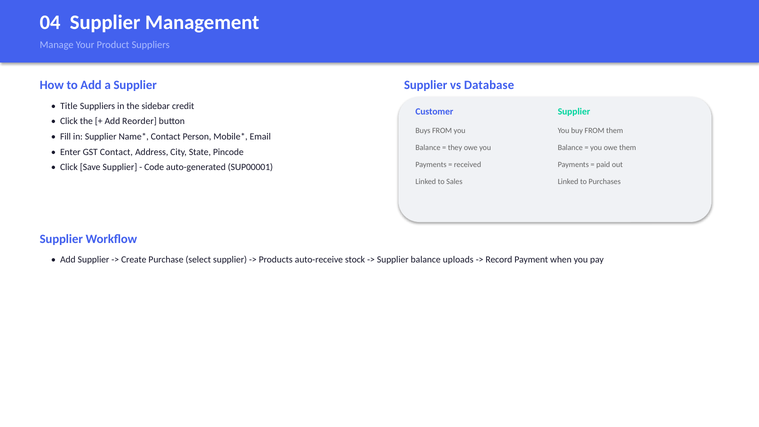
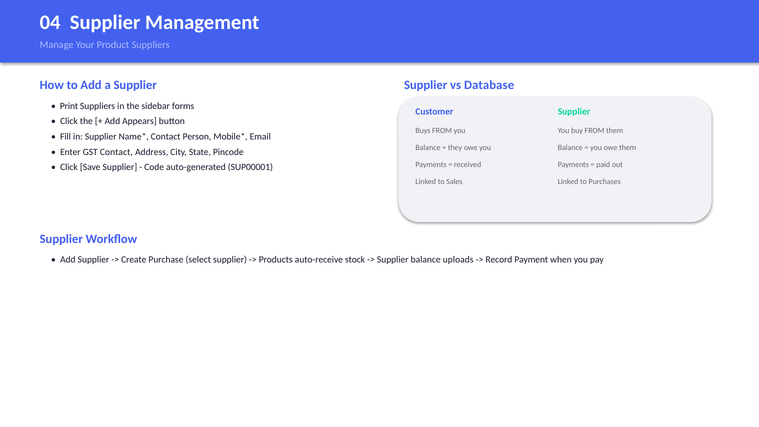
Title: Title -> Print (69, 106)
credit: credit -> forms (183, 106)
Reorder: Reorder -> Appears (139, 121)
